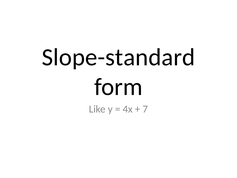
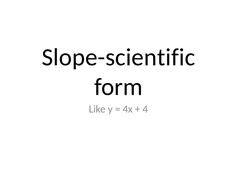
Slope-standard: Slope-standard -> Slope-scientific (118, 57)
7: 7 -> 4 (145, 109)
